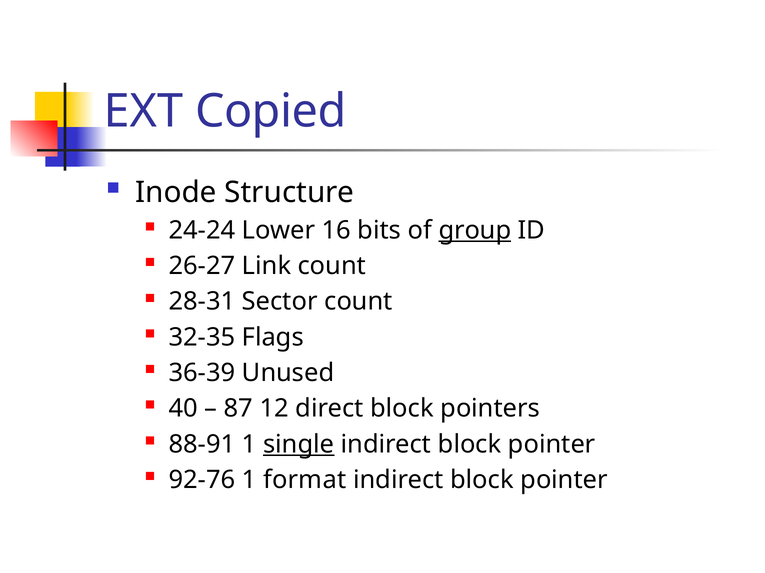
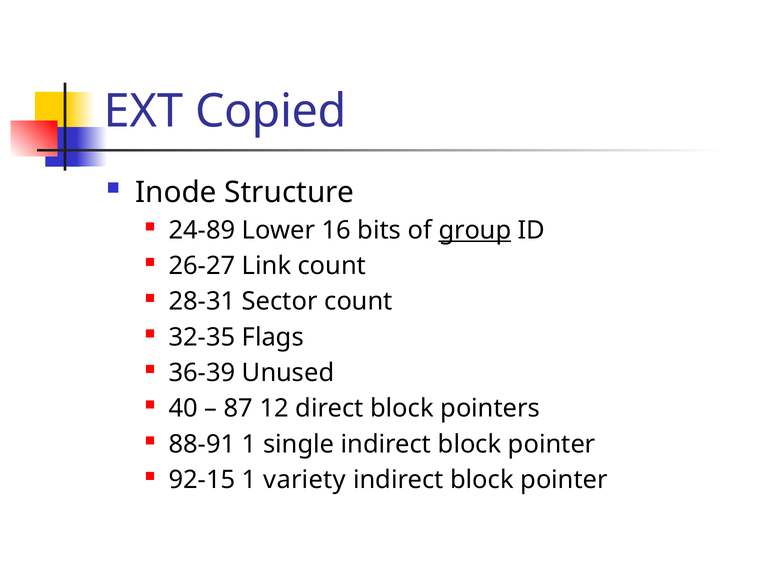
24-24: 24-24 -> 24-89 (202, 231)
single underline: present -> none (299, 445)
92-76: 92-76 -> 92-15 (202, 480)
format: format -> variety (305, 480)
